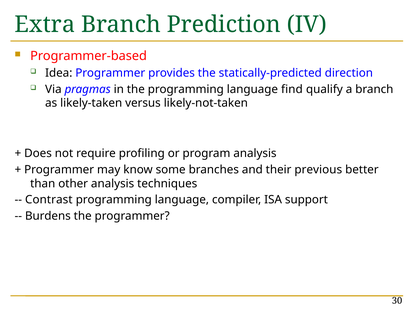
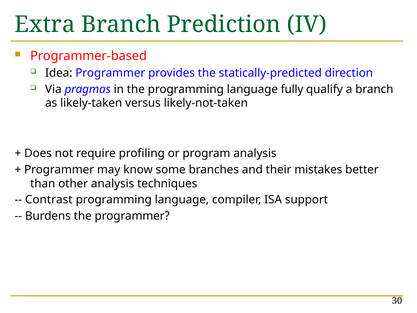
find: find -> fully (292, 89)
previous: previous -> mistakes (318, 170)
